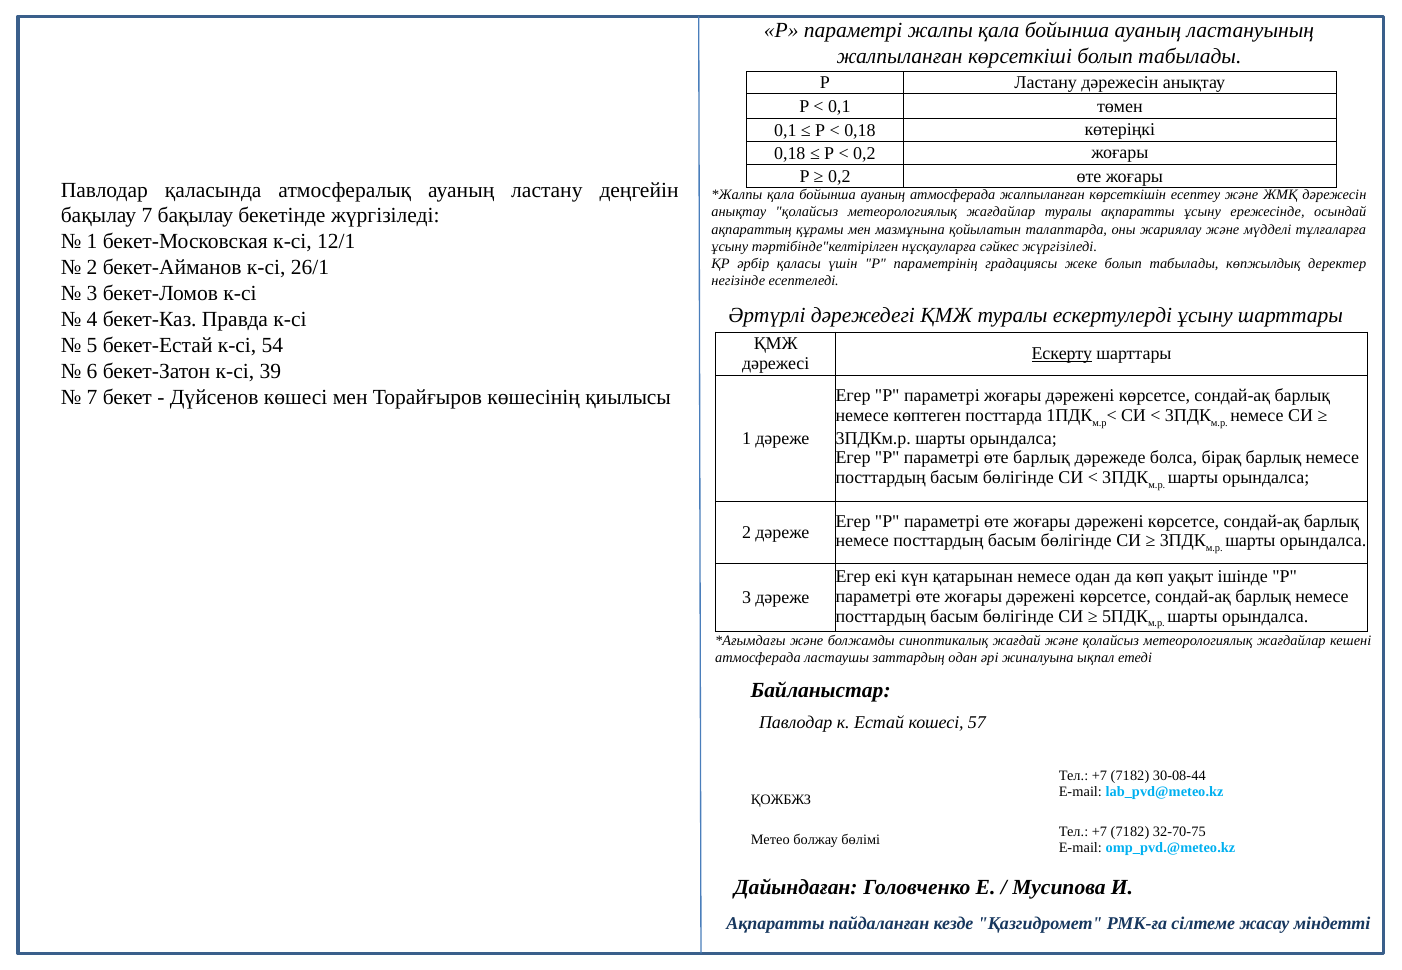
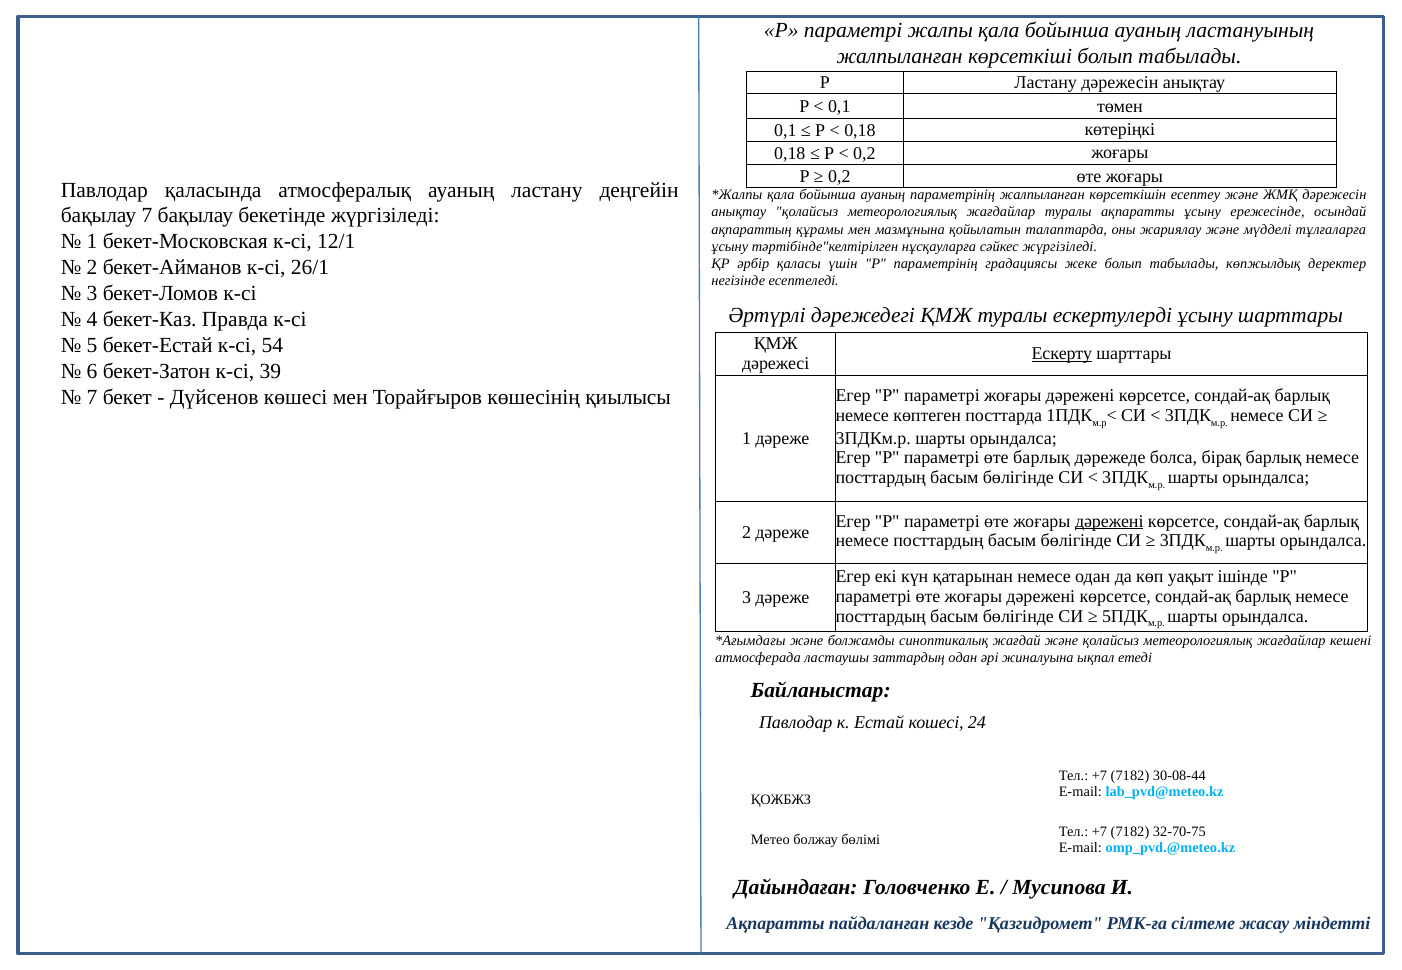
ауаның атмосферада: атмосферада -> параметрінің (953, 195)
дәрежені underline: none -> present (1109, 521)
57: 57 -> 24 (977, 723)
